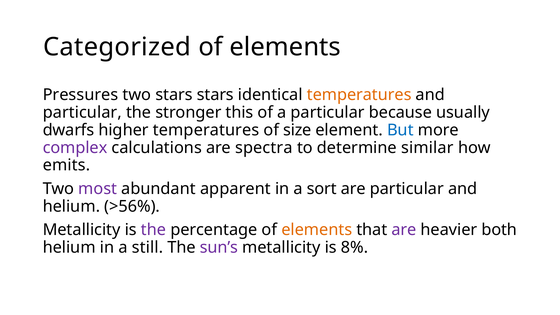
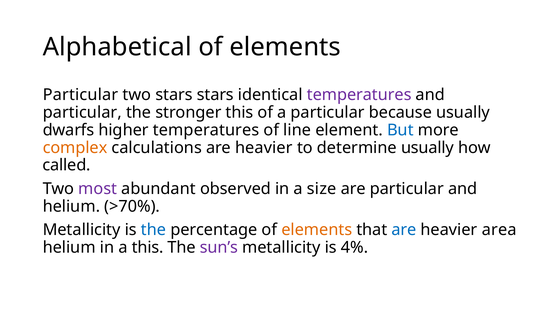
Categorized: Categorized -> Alphabetical (117, 47)
Pressures: Pressures -> Particular (80, 95)
temperatures colour: orange -> purple (359, 95)
size: size -> line (297, 130)
complex colour: purple -> orange (75, 148)
calculations are spectra: spectra -> heavier (264, 148)
determine similar: similar -> usually (428, 148)
emits: emits -> called (67, 165)
apparent: apparent -> observed (235, 189)
sort: sort -> size (322, 189)
>56%: >56% -> >70% (132, 206)
the colour: purple -> blue (154, 230)
are colour: purple -> blue (404, 230)
both: both -> area (499, 230)
a still: still -> this (148, 247)
8%: 8% -> 4% (355, 247)
